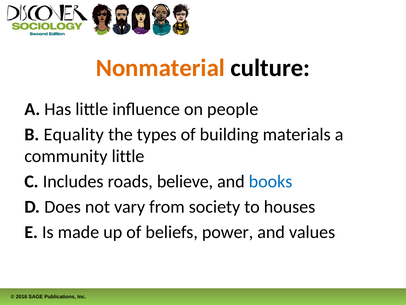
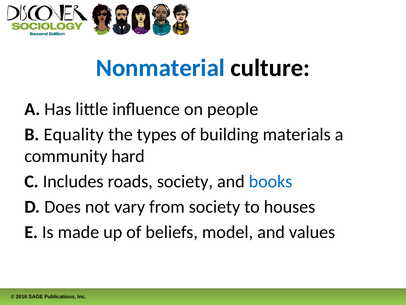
Nonmaterial colour: orange -> blue (160, 68)
community little: little -> hard (128, 156)
roads believe: believe -> society (185, 181)
power: power -> model (228, 232)
